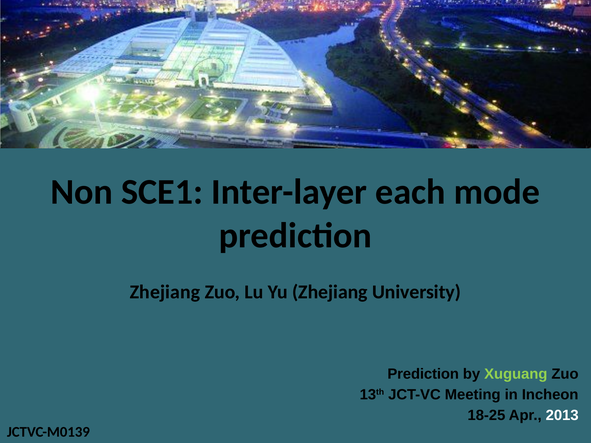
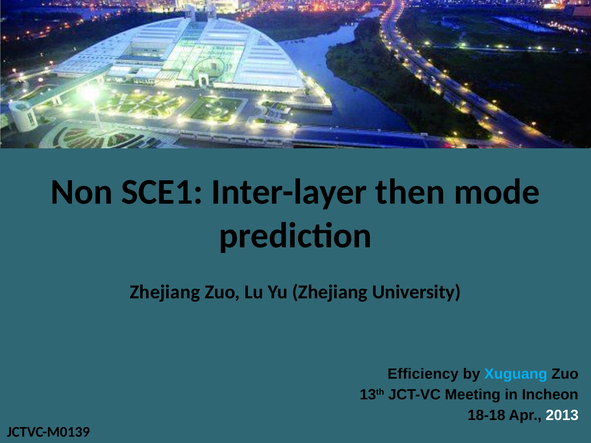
each: each -> then (410, 192)
Prediction: Prediction -> Efficiency (423, 374)
Xuguang colour: light green -> light blue (516, 374)
18-25: 18-25 -> 18-18 (486, 415)
